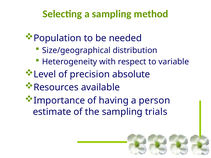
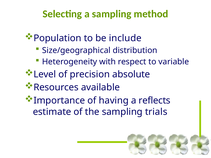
needed: needed -> include (125, 38)
person: person -> reflects (155, 101)
